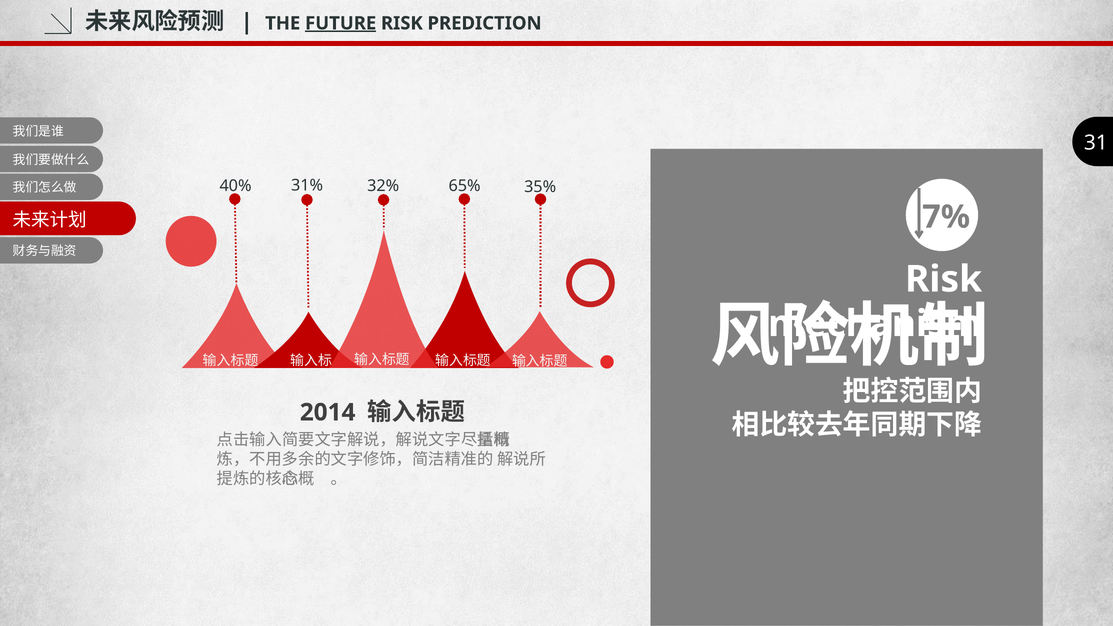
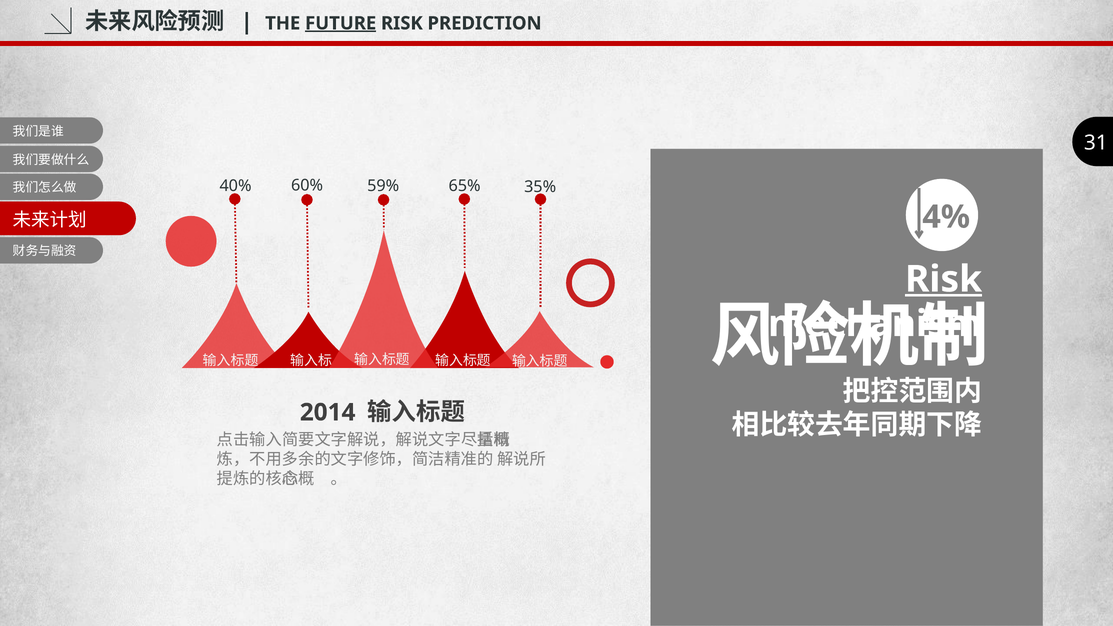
32%: 32% -> 59% (383, 186)
31%: 31% -> 60% (307, 185)
7%: 7% -> 4% (946, 217)
Risk underline: none -> present (944, 279)
